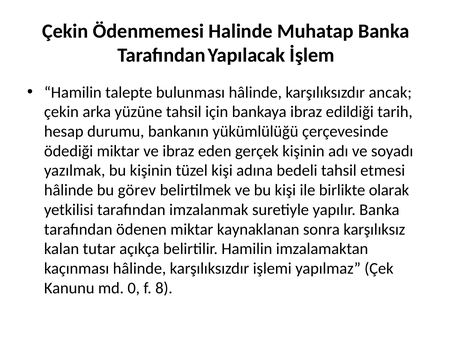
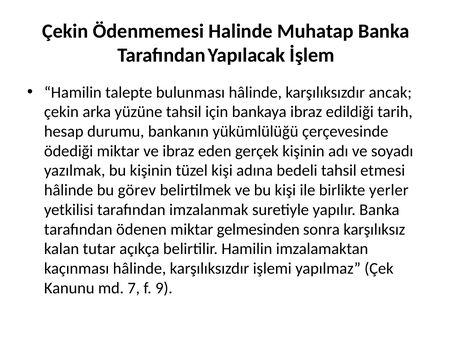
olarak: olarak -> yerler (389, 190)
kaynaklanan: kaynaklanan -> gelmesinden (258, 229)
0: 0 -> 7 (134, 288)
8: 8 -> 9 (164, 288)
